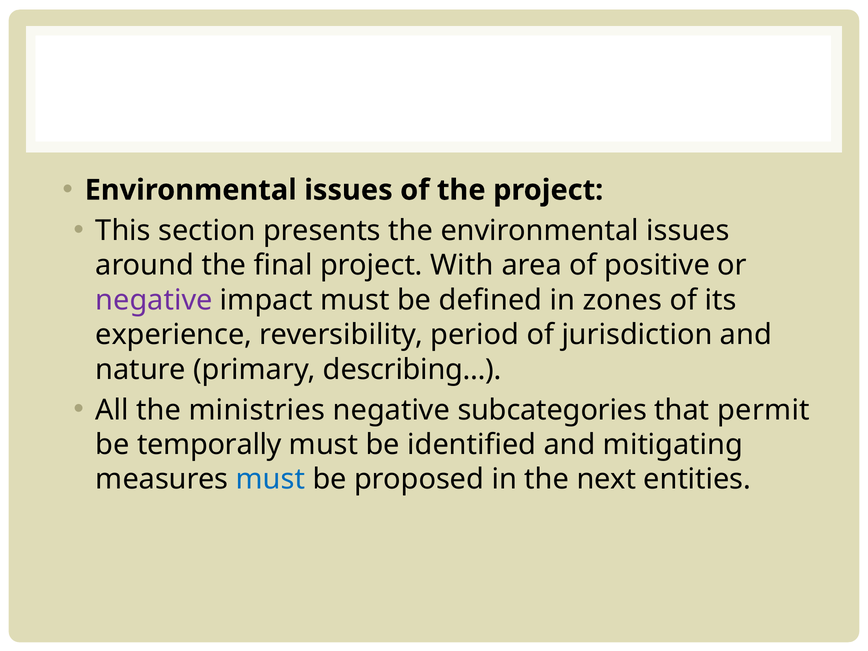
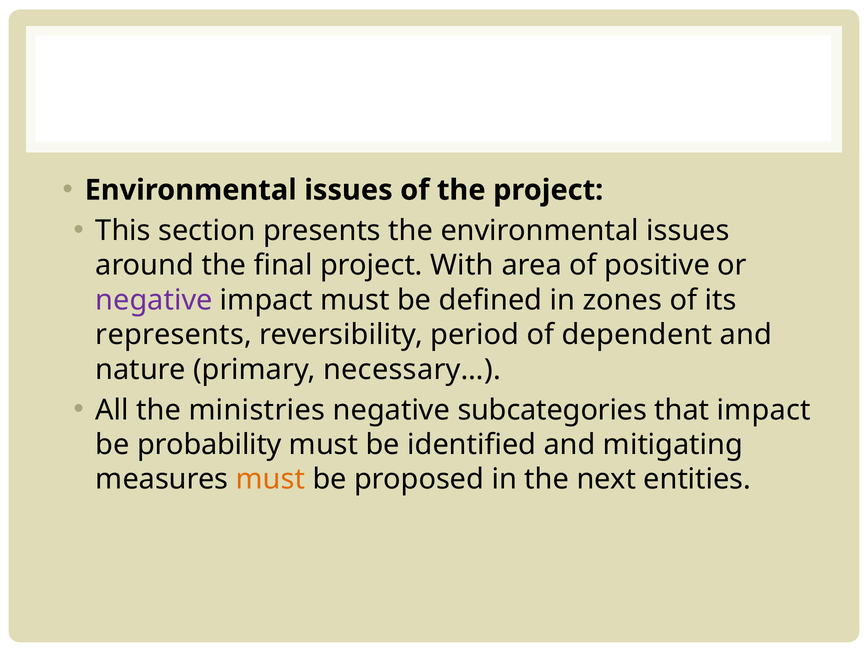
experience: experience -> represents (174, 335)
jurisdiction: jurisdiction -> dependent (637, 335)
describing…: describing… -> necessary… (412, 369)
that permit: permit -> impact (764, 410)
temporally: temporally -> probability (209, 445)
must colour: blue -> orange (270, 479)
